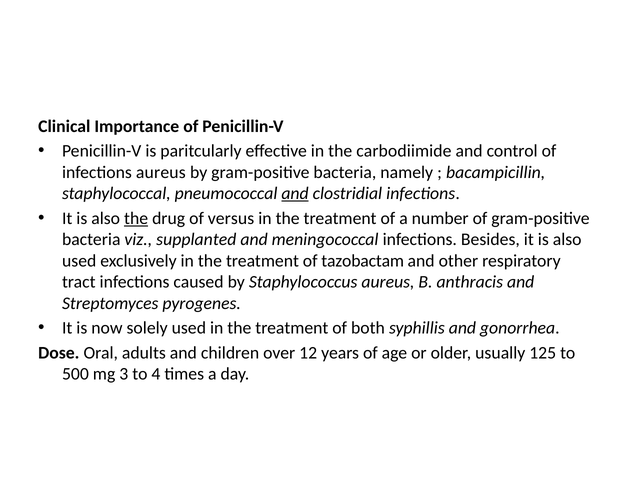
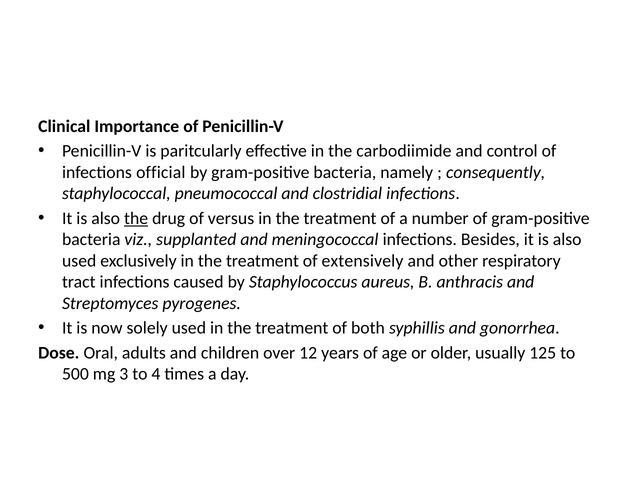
infections aureus: aureus -> official (161, 172)
bacampicillin: bacampicillin -> consequently (496, 172)
and underline: present -> none (295, 194)
tazobactam: tazobactam -> extensively (363, 261)
